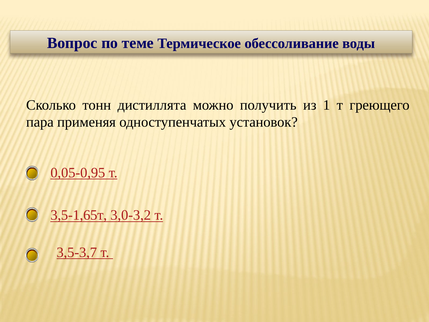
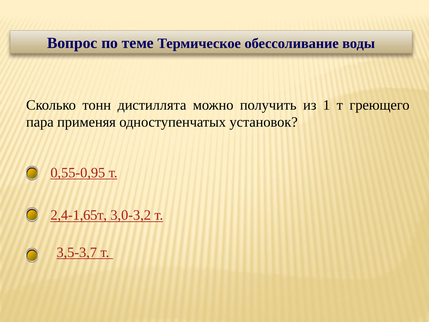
0,05-0,95: 0,05-0,95 -> 0,55-0,95 (78, 173)
3,5-1,65т: 3,5-1,65т -> 2,4-1,65т (79, 215)
